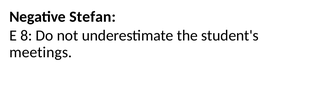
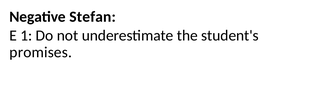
8: 8 -> 1 (26, 36)
meetings: meetings -> promises (41, 52)
